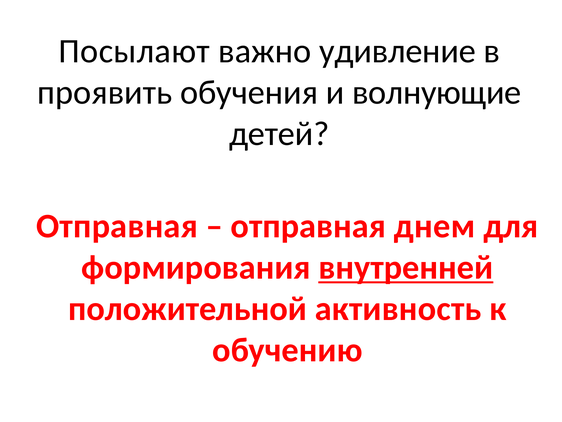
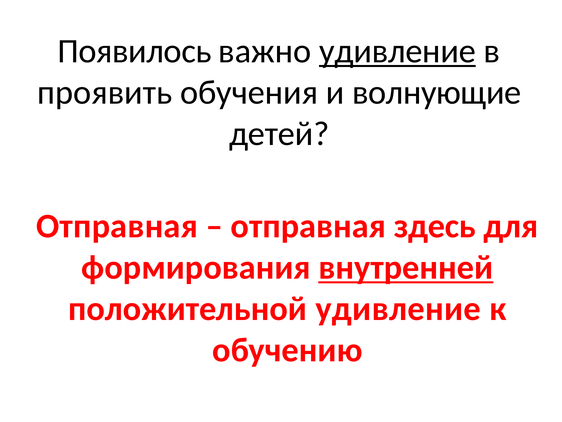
Посылают: Посылают -> Появилось (135, 51)
удивление underline: none -> present (397, 51)
днем: днем -> здесь (435, 226)
положительной активность: активность -> удивление (398, 308)
